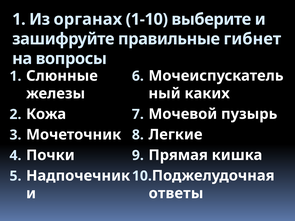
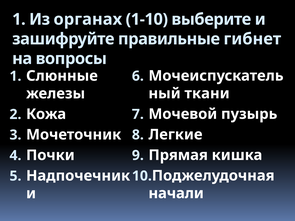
каких: каких -> ткани (207, 94)
ответы: ответы -> начали (176, 194)
